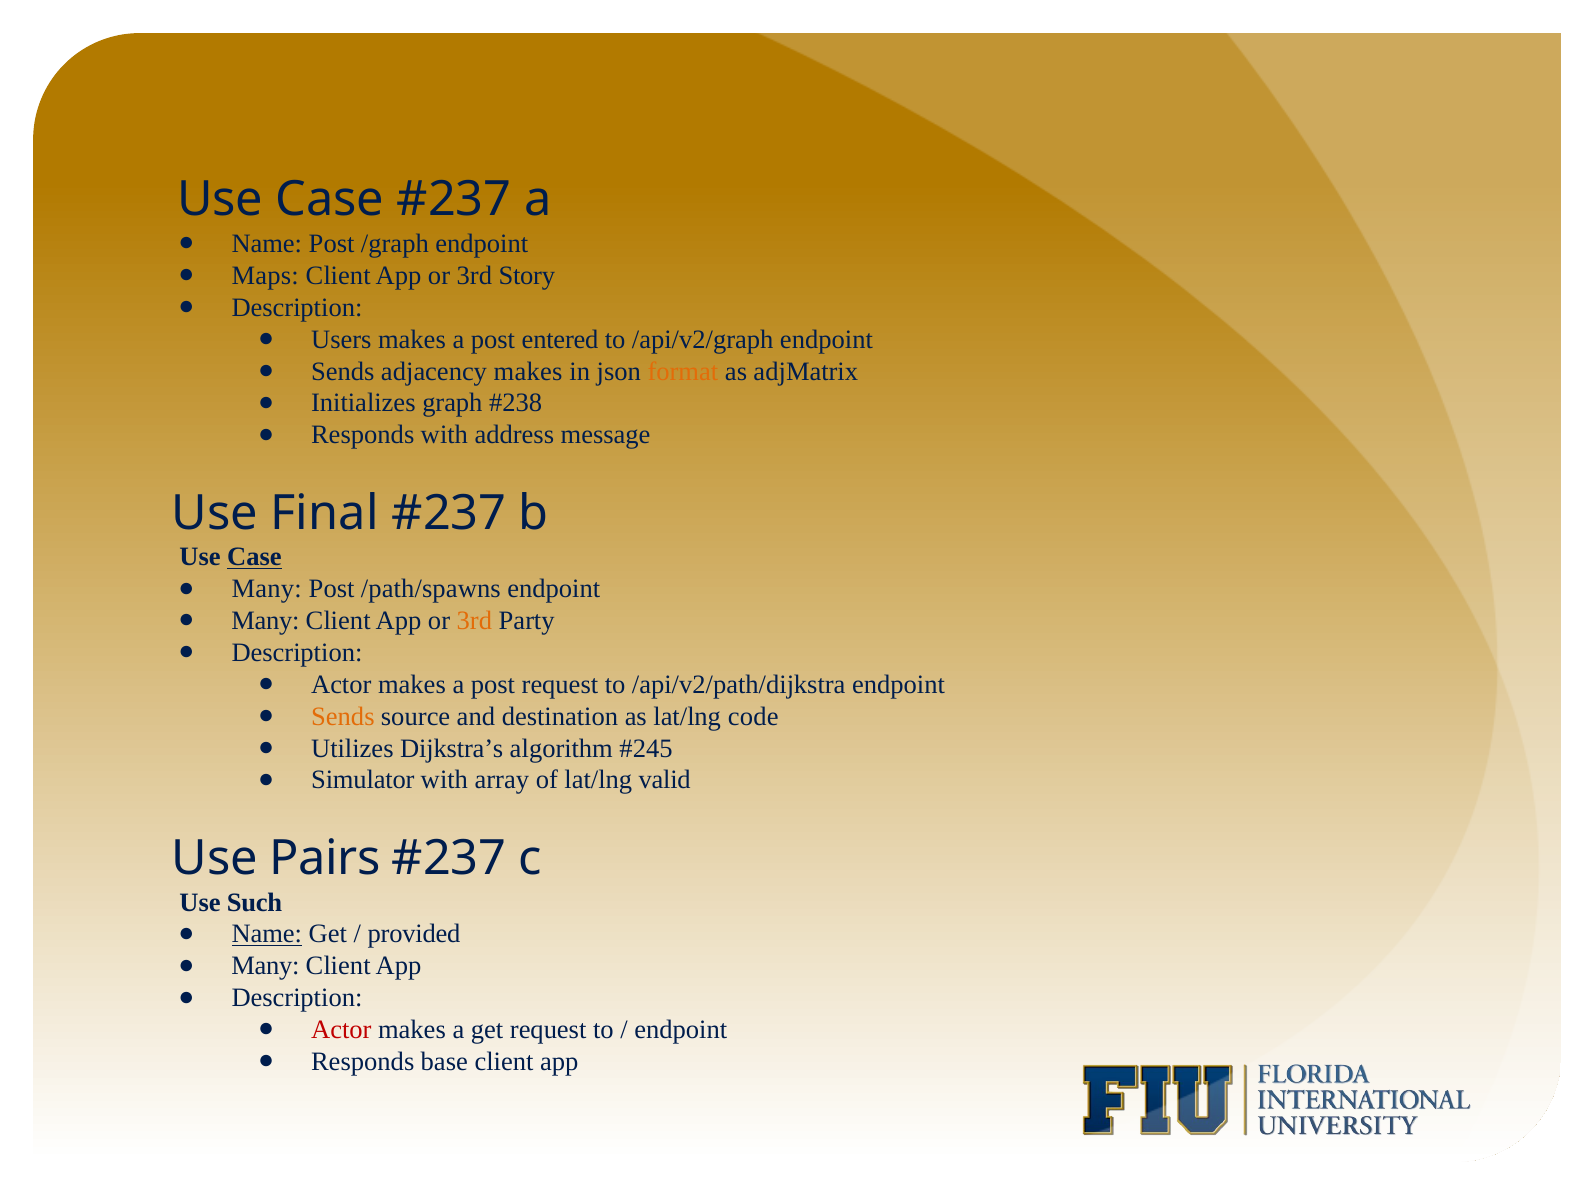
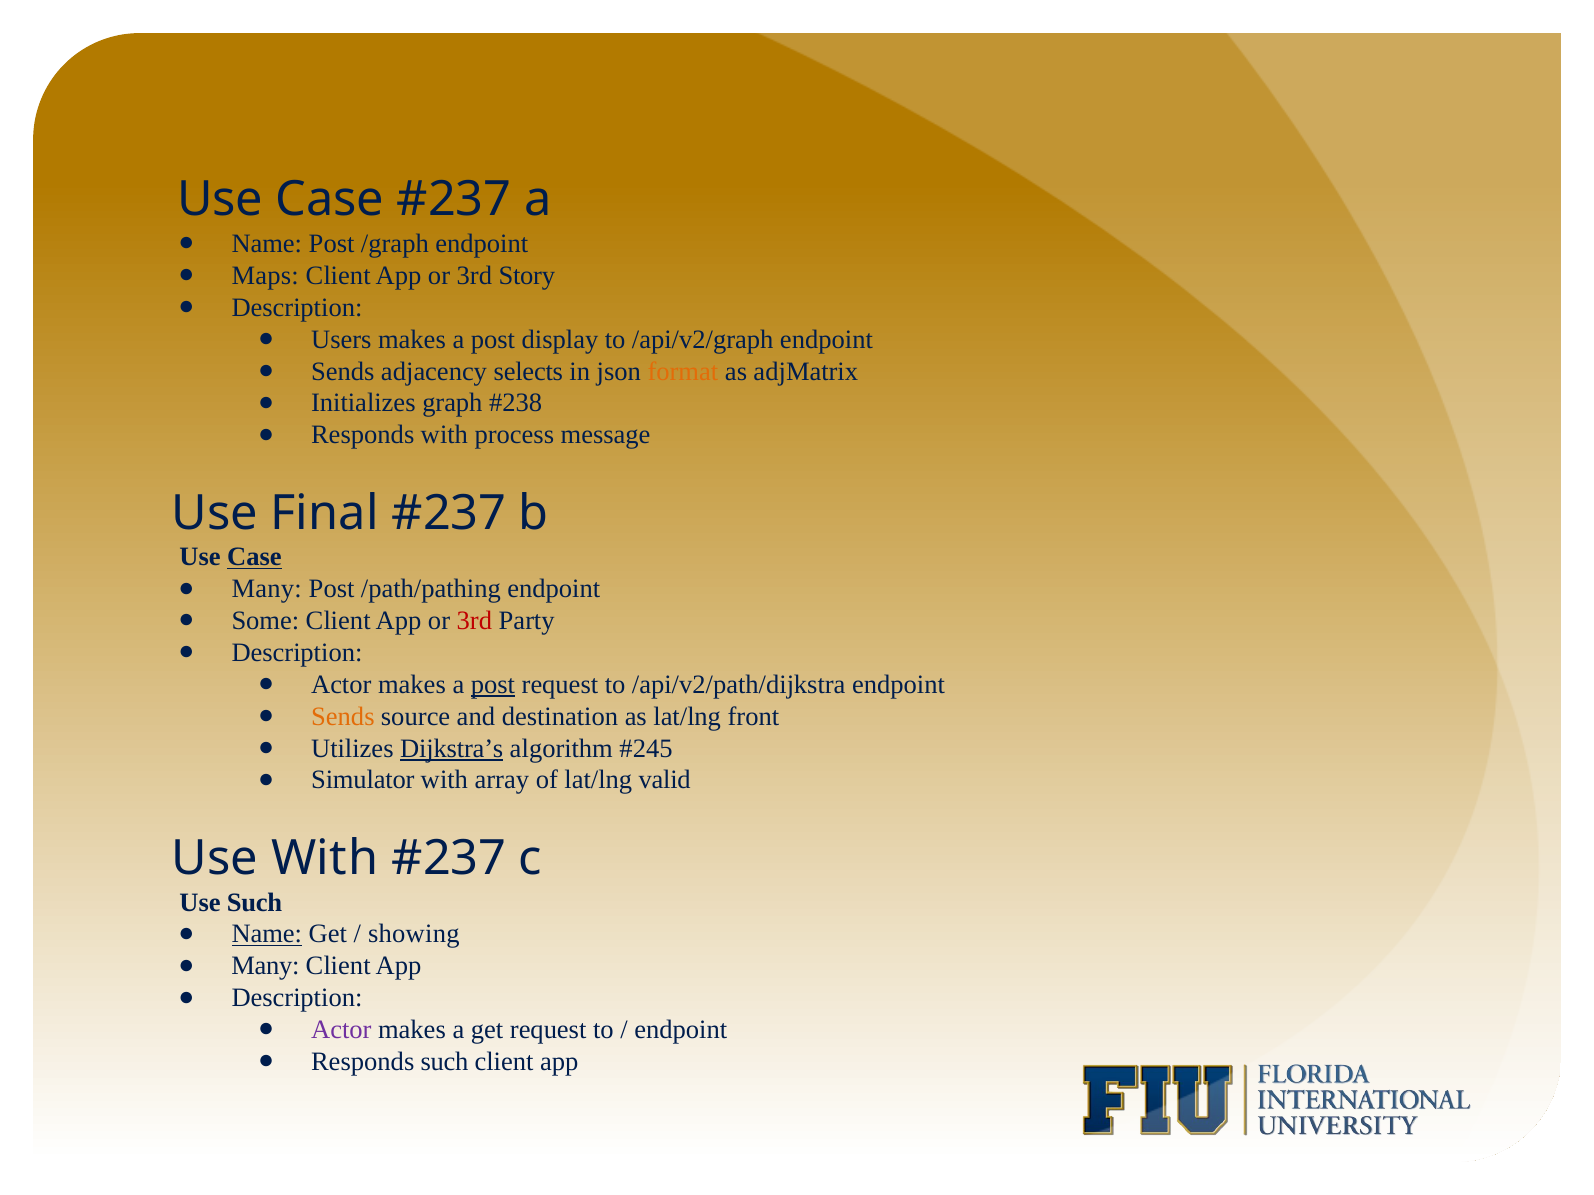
entered: entered -> display (560, 340)
adjacency makes: makes -> selects (528, 371)
address: address -> process (514, 435)
/path/spawns: /path/spawns -> /path/pathing (431, 589)
Many: Many -> Some (265, 621)
3rd colour: orange -> red (474, 621)
post underline: none -> present (493, 685)
code: code -> front (753, 717)
Dijkstra’s underline: none -> present (452, 749)
Use Pairs: Pairs -> With (325, 859)
provided: provided -> showing (414, 935)
Actor colour: red -> purple (341, 1030)
Responds base: base -> such (444, 1062)
